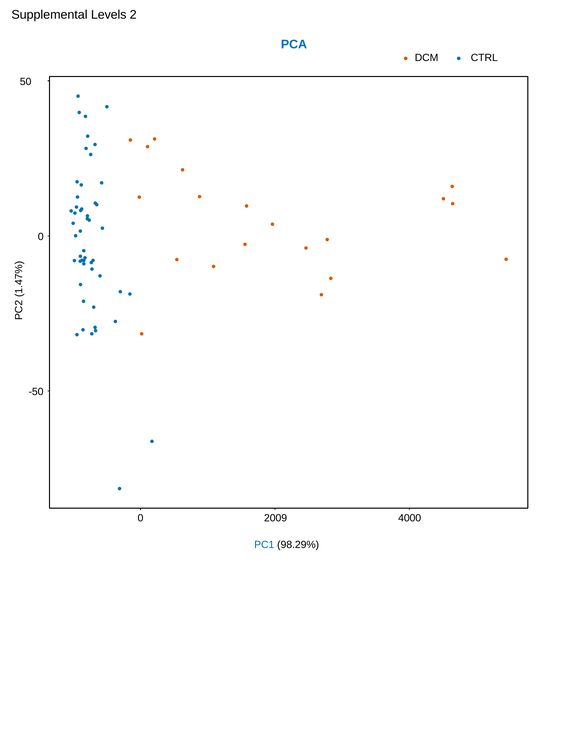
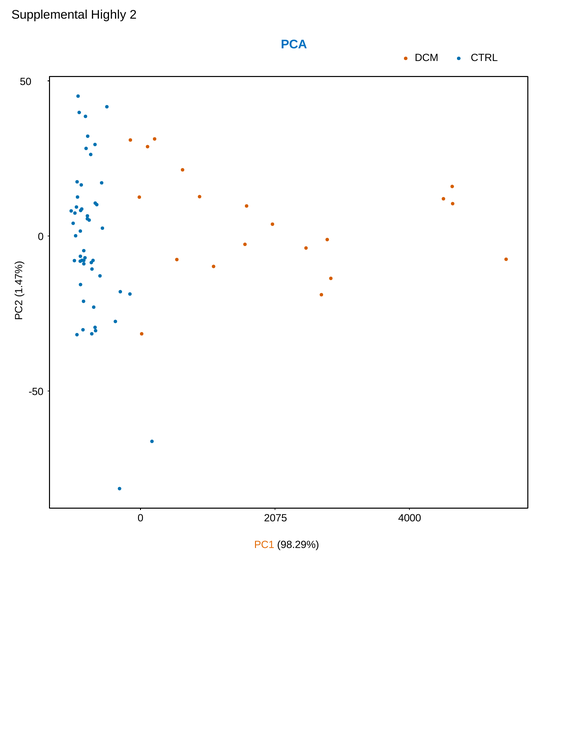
Levels: Levels -> Highly (109, 15)
2009: 2009 -> 2075 (276, 518)
PC1 colour: blue -> orange (264, 545)
